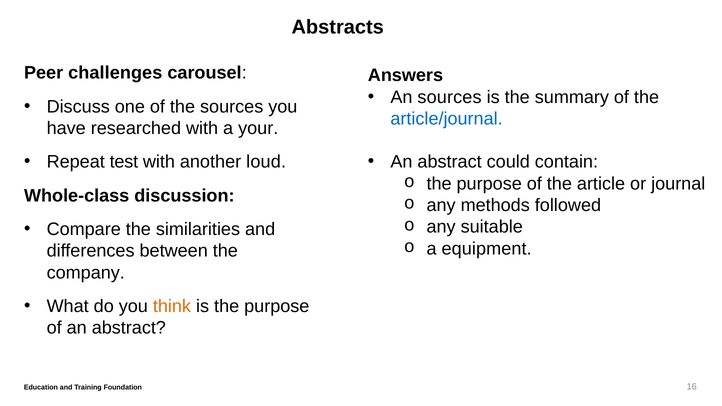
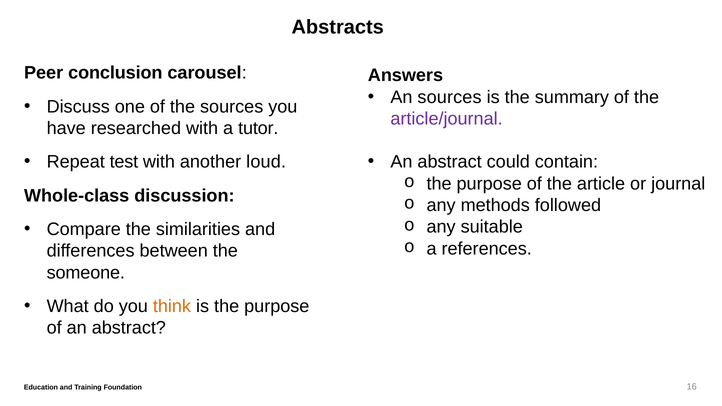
challenges: challenges -> conclusion (115, 73)
article/journal colour: blue -> purple (447, 119)
your: your -> tutor (258, 128)
equipment: equipment -> references (487, 249)
company: company -> someone (86, 273)
